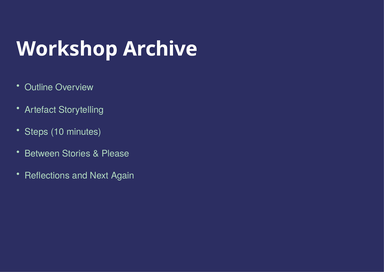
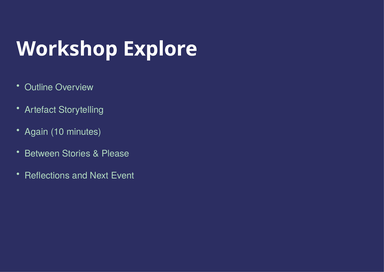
Archive: Archive -> Explore (160, 49)
Steps: Steps -> Again (36, 132)
Again: Again -> Event (123, 175)
